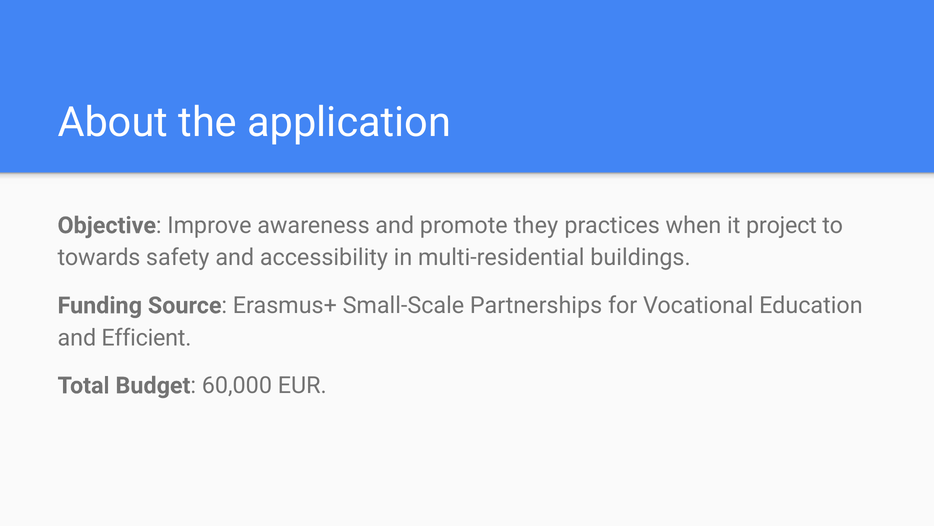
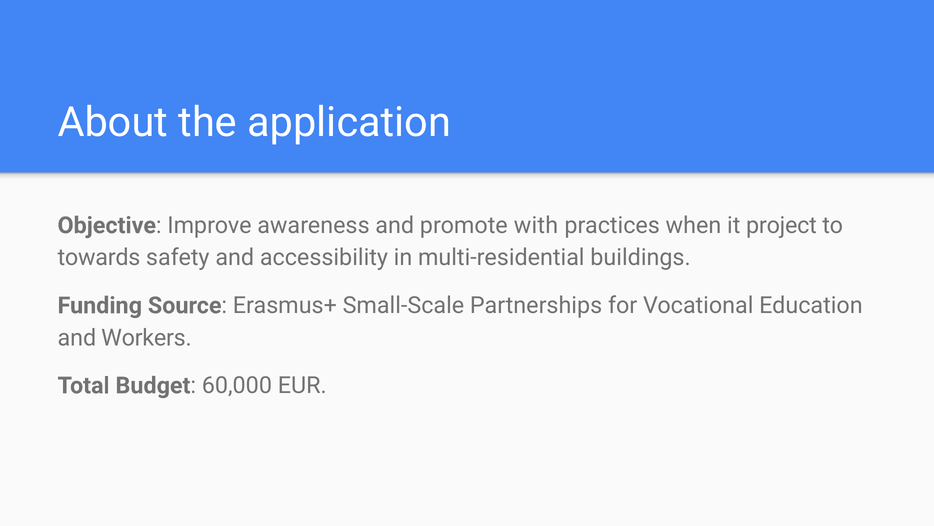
they: they -> with (536, 225)
Efficient: Efficient -> Workers (146, 337)
